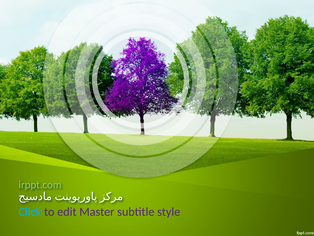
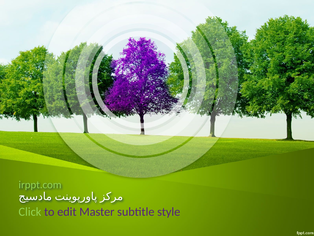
Click colour: light blue -> light green (30, 211)
